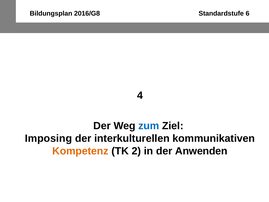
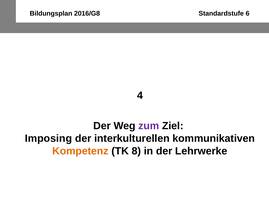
zum colour: blue -> purple (149, 126)
2: 2 -> 8 (136, 151)
Anwenden: Anwenden -> Lehrwerke (201, 151)
